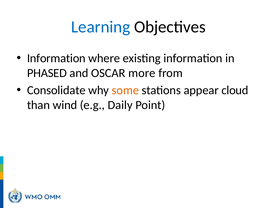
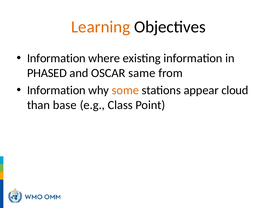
Learning colour: blue -> orange (101, 27)
more: more -> same (142, 73)
Consolidate: Consolidate -> Information (56, 90)
wind: wind -> base (65, 105)
Daily: Daily -> Class (120, 105)
